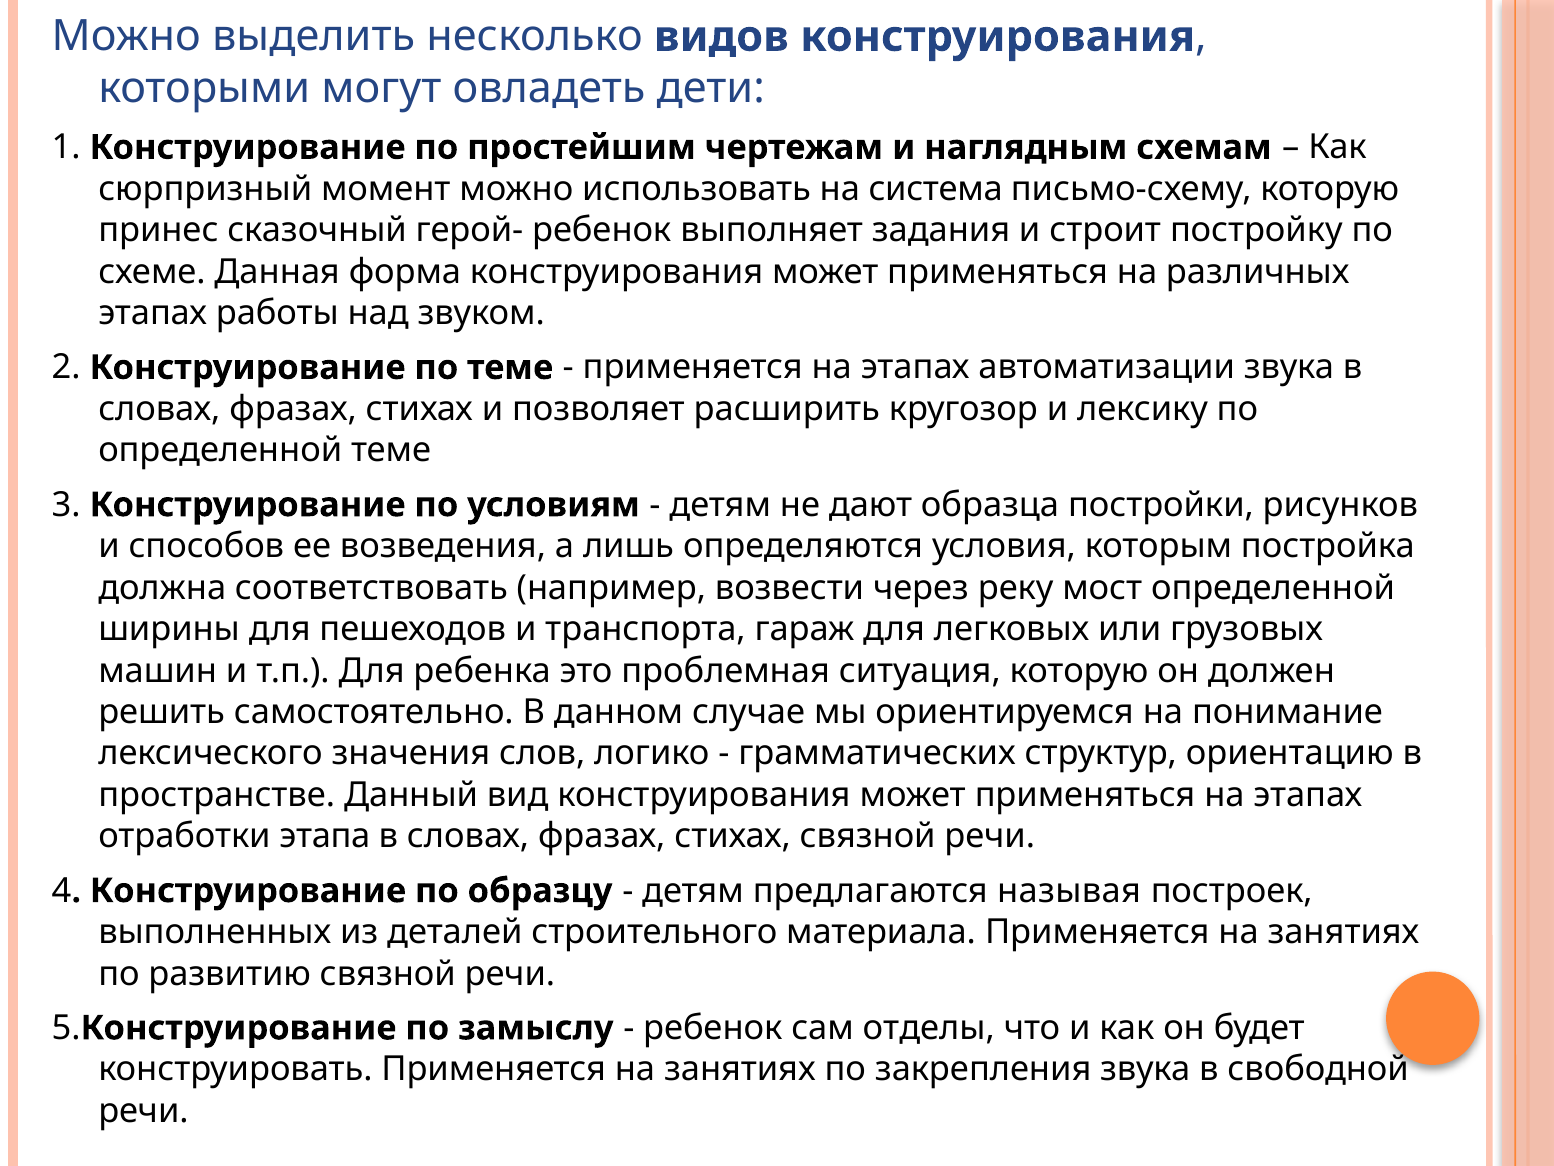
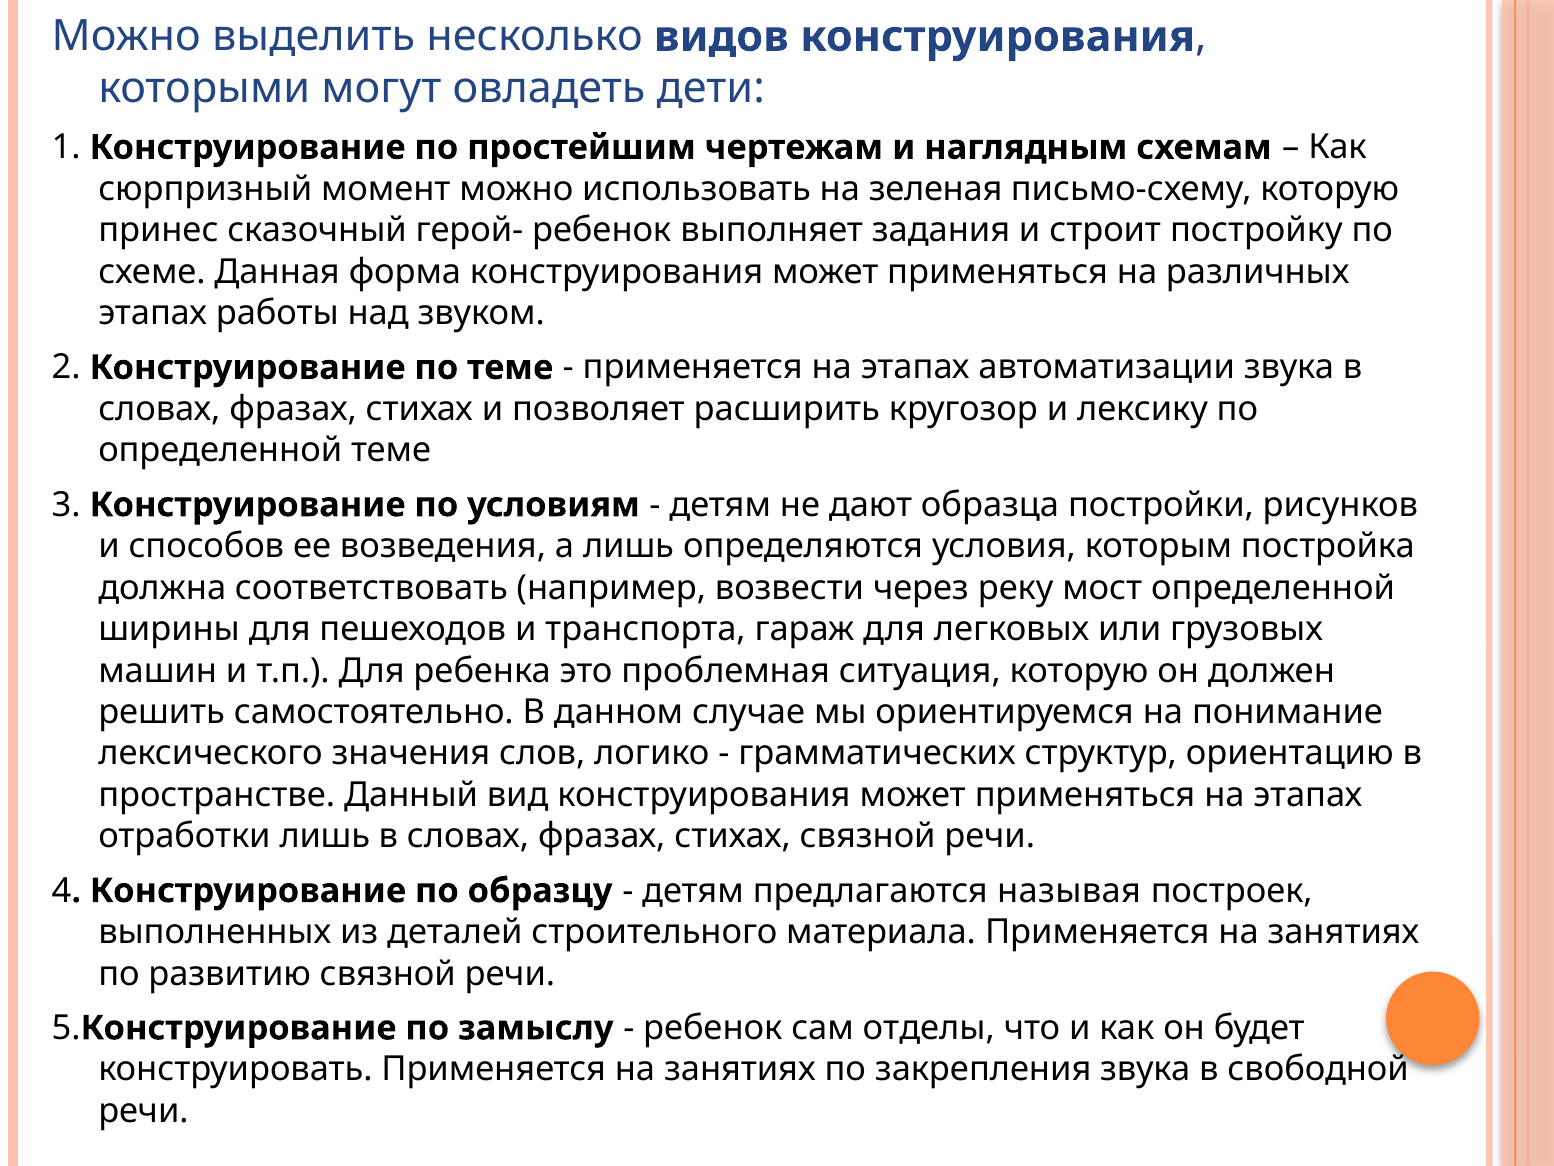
система: система -> зеленая (936, 189)
отработки этапа: этапа -> лишь (325, 836)
